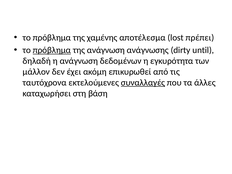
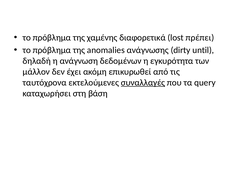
αποτέλεσμα: αποτέλεσμα -> διαφορετικά (142, 38)
πρόβλημα underline: present -> none (52, 50)
της ανάγνωση: ανάγνωση -> anomalies (106, 50)
άλλες: άλλες -> query (205, 83)
